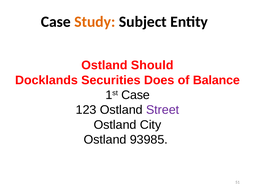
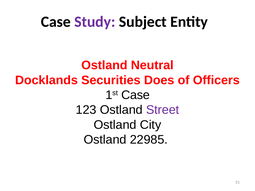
Study colour: orange -> purple (95, 22)
Should: Should -> Neutral (152, 65)
Balance: Balance -> Officers (216, 80)
93985: 93985 -> 22985 (149, 140)
